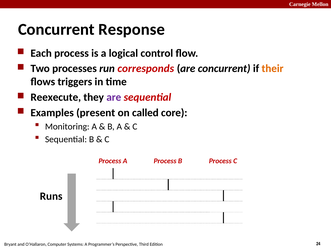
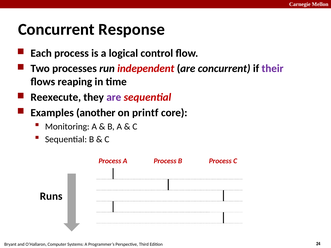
corresponds: corresponds -> independent (146, 69)
their colour: orange -> purple (273, 69)
triggers: triggers -> reaping (75, 82)
present: present -> another (96, 113)
called: called -> printf (145, 113)
